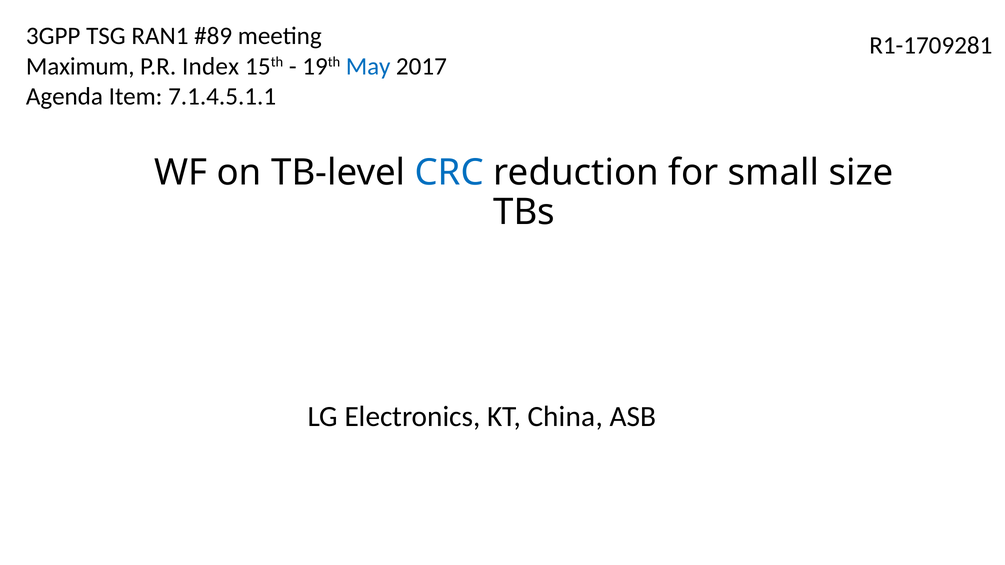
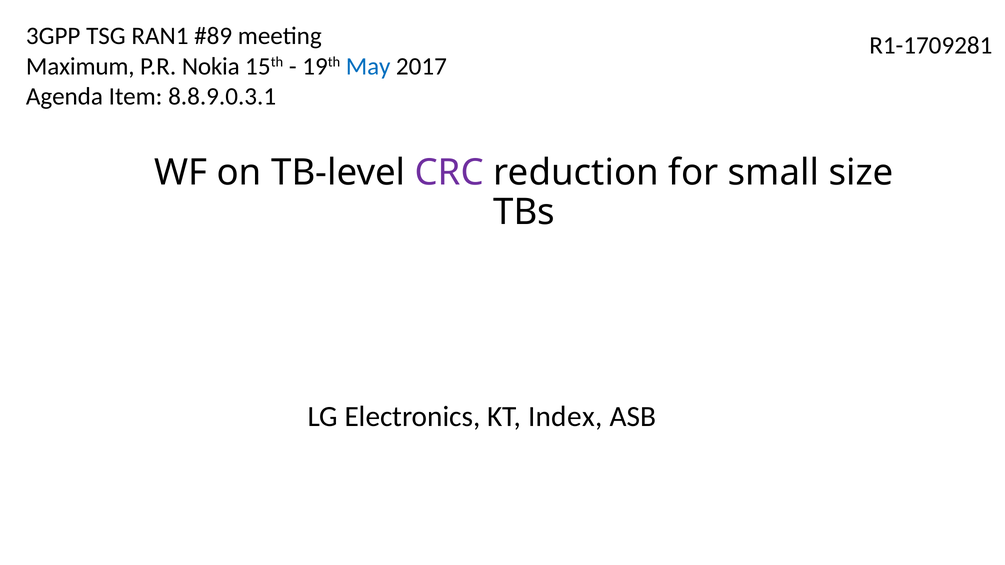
Index: Index -> Nokia (211, 66)
7.1.4.5.1.1: 7.1.4.5.1.1 -> 8.8.9.0.3.1 (222, 96)
CRC colour: blue -> purple (449, 173)
China: China -> Index (565, 417)
